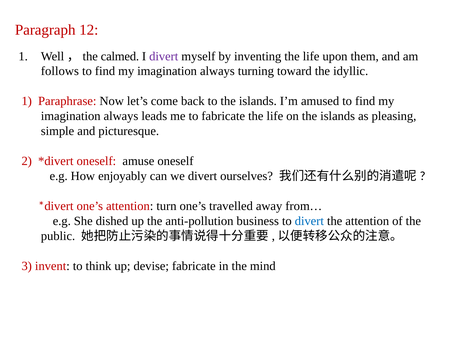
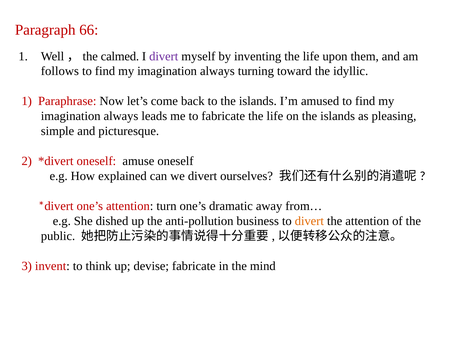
12: 12 -> 66 (89, 30)
enjoyably: enjoyably -> explained (122, 176)
travelled: travelled -> dramatic (231, 206)
divert colour: blue -> orange (309, 221)
